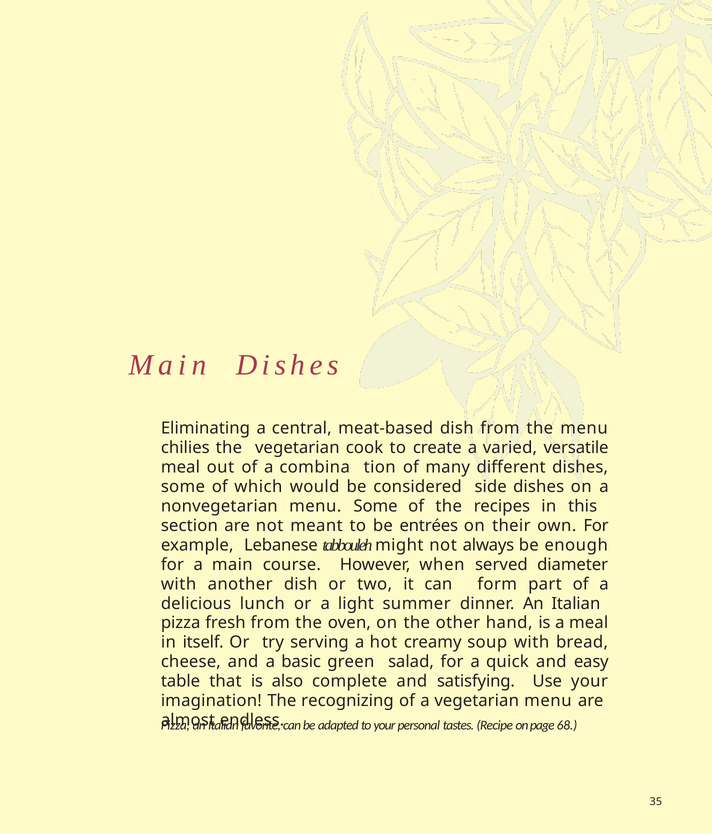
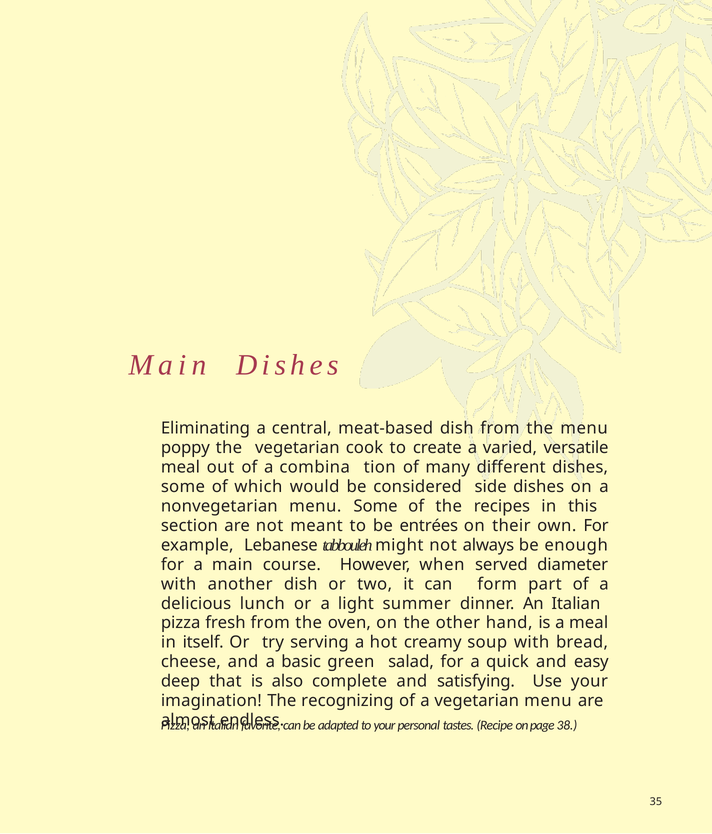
chilies: chilies -> poppy (185, 447)
table: table -> deep (181, 681)
68: 68 -> 38 (567, 725)
